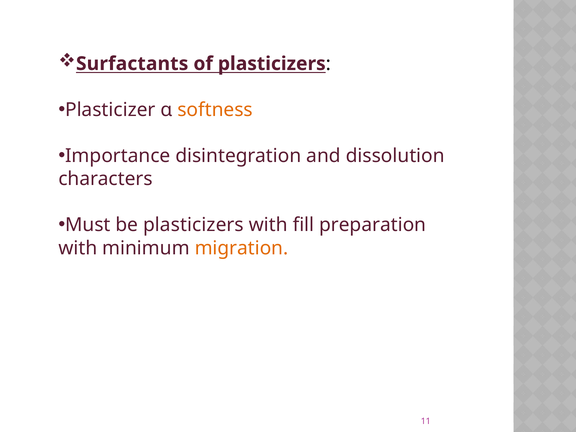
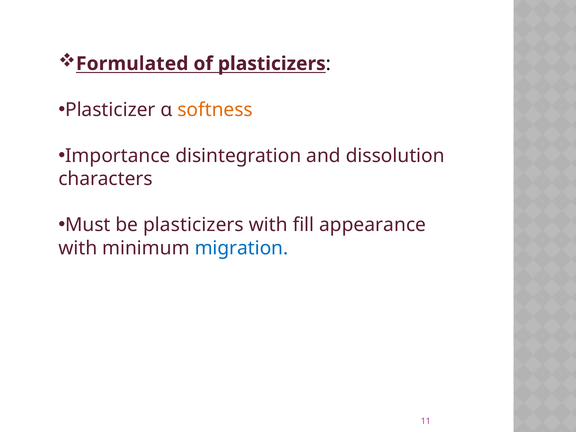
Surfactants: Surfactants -> Formulated (132, 64)
preparation: preparation -> appearance (373, 225)
migration colour: orange -> blue (241, 248)
